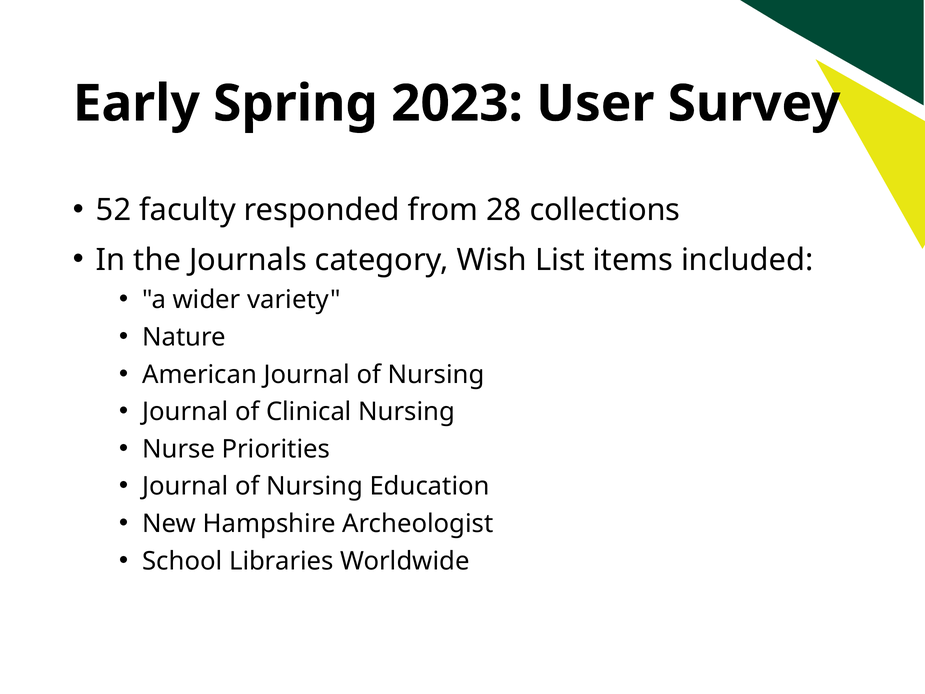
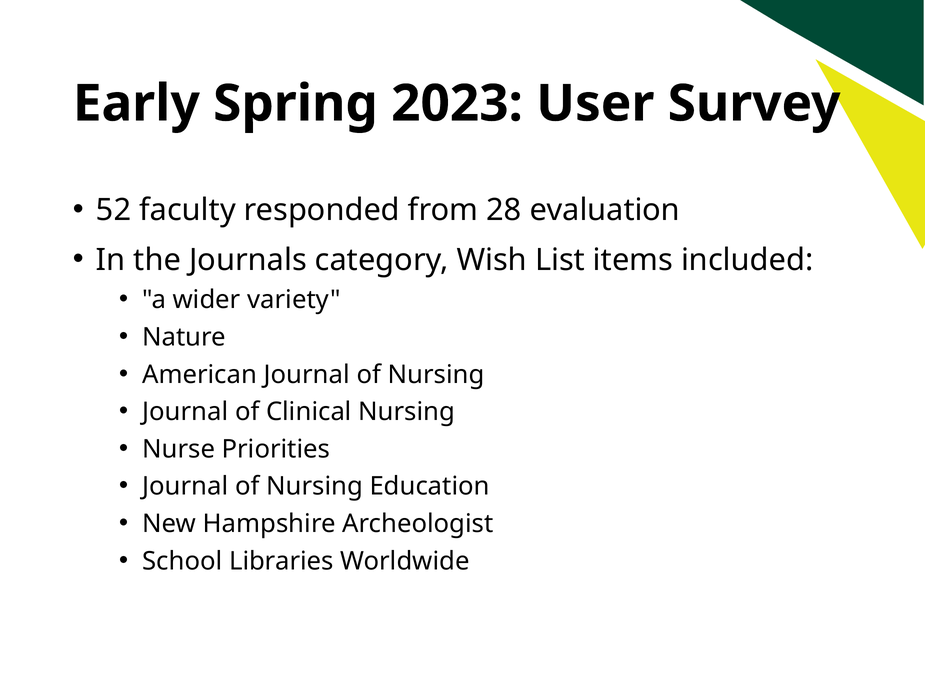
collections: collections -> evaluation (605, 210)
